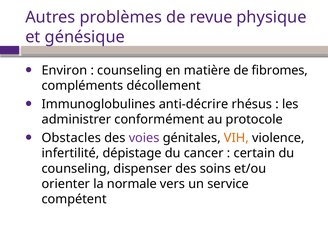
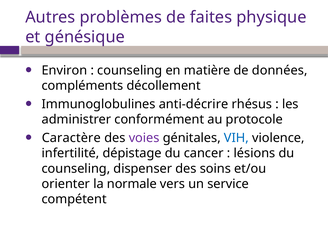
revue: revue -> faites (211, 17)
fibromes: fibromes -> données (280, 70)
Obstacles: Obstacles -> Caractère (71, 138)
VIH colour: orange -> blue (236, 138)
certain: certain -> lésions (254, 153)
